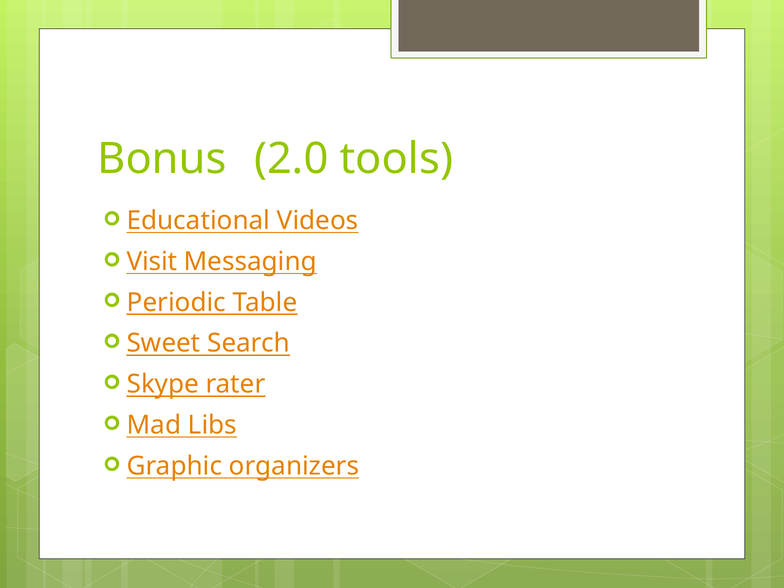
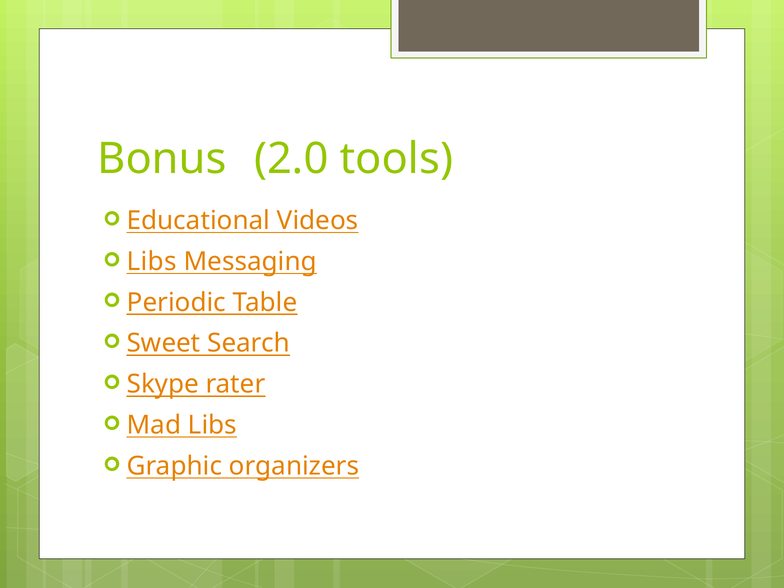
Visit: Visit -> Libs (152, 262)
